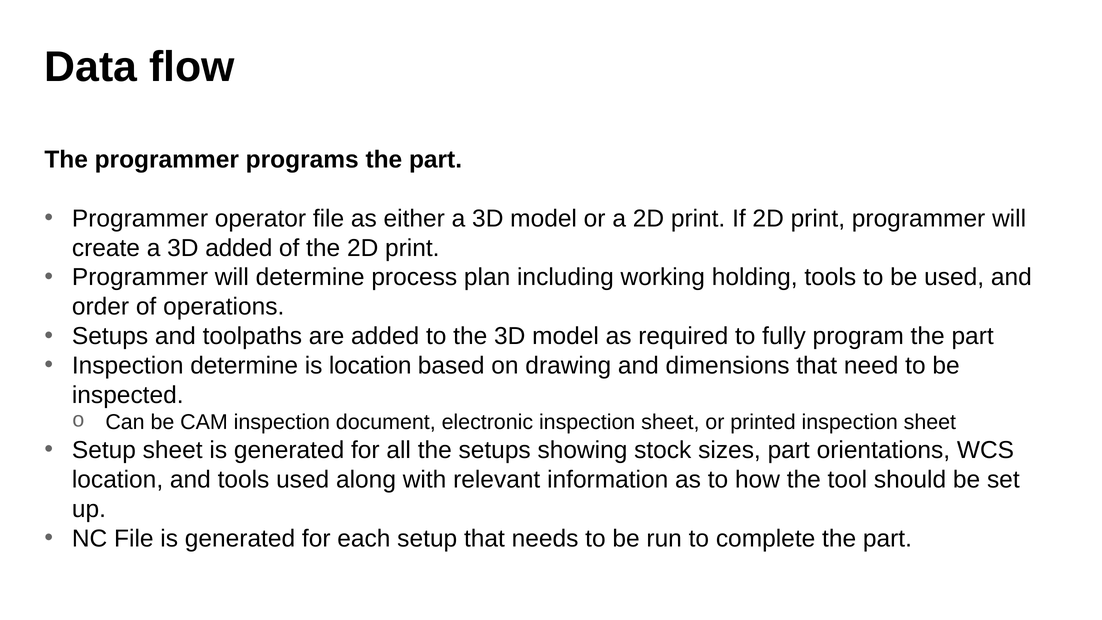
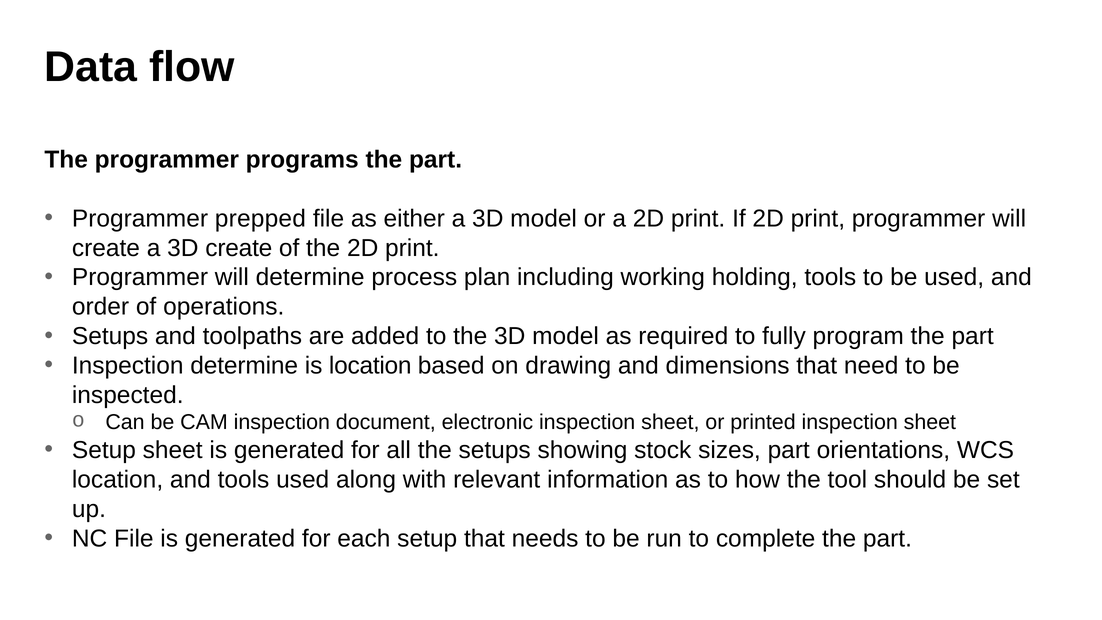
operator: operator -> prepped (260, 219)
3D added: added -> create (239, 248)
